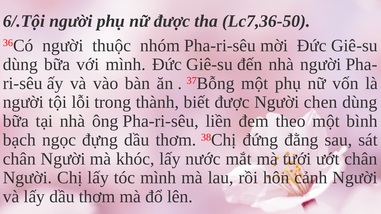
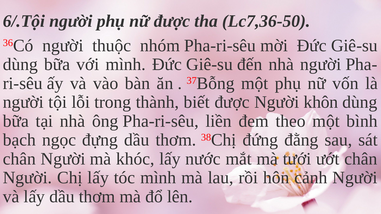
chen: chen -> khôn (321, 102)
